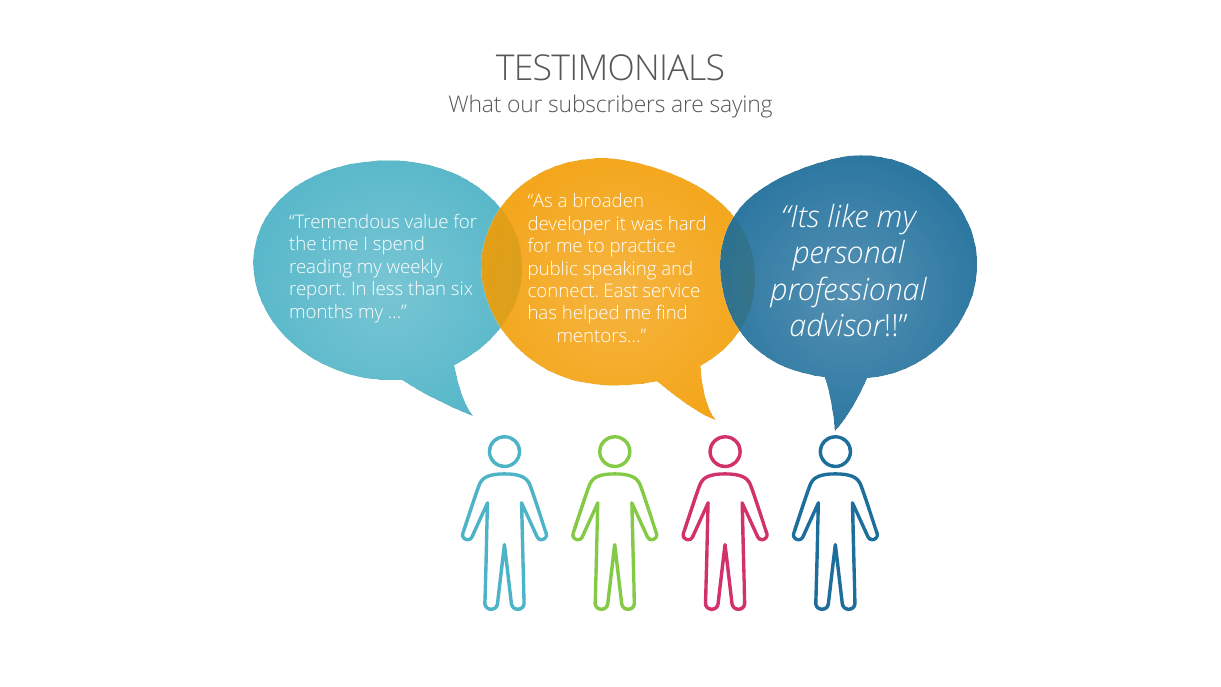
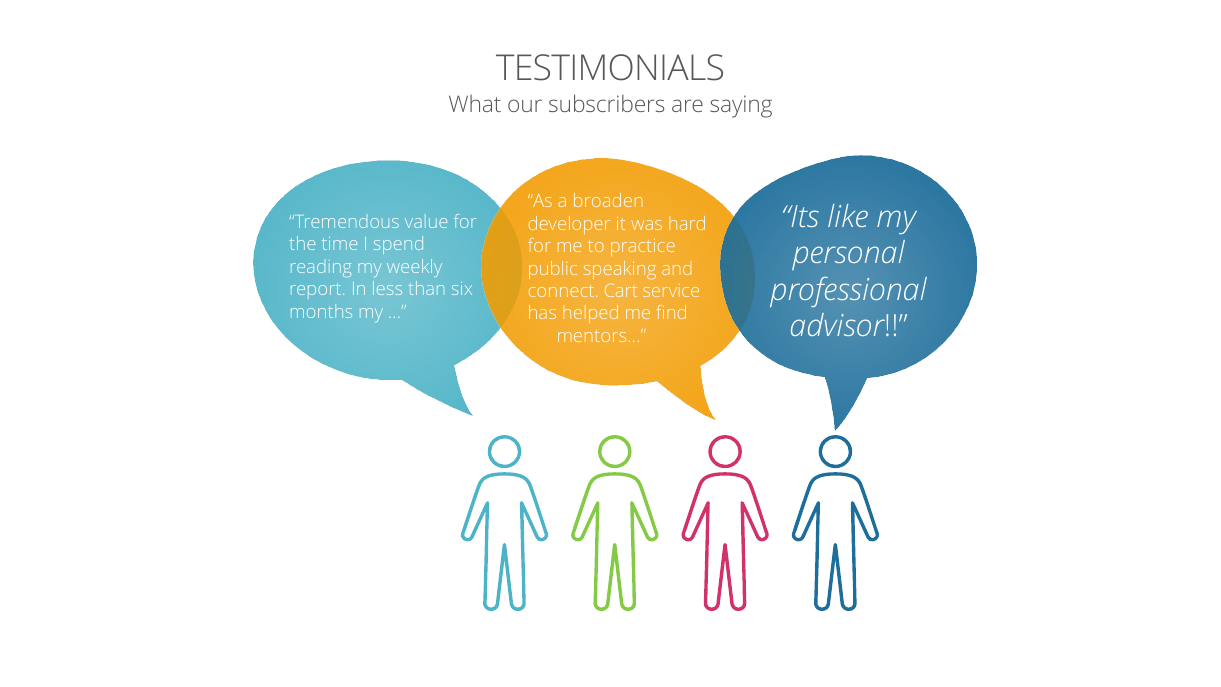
East: East -> Cart (621, 291)
